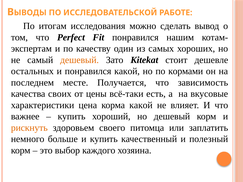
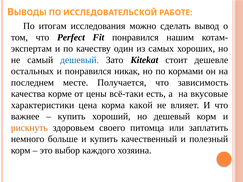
дешевый colour: orange -> blue (80, 60)
понравился какой: какой -> никак (127, 71)
своих: своих -> корме (60, 94)
